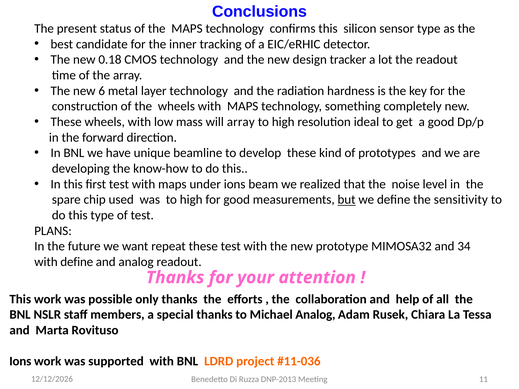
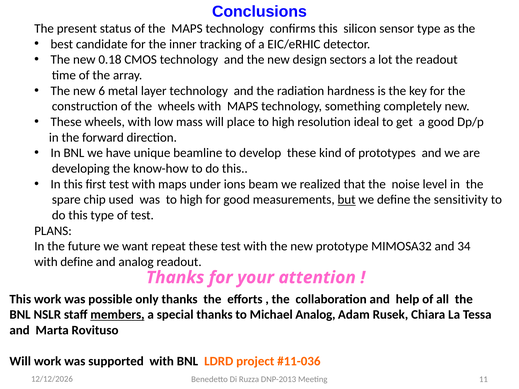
tracker: tracker -> sectors (348, 60)
will array: array -> place (241, 122)
members underline: none -> present (117, 315)
Ions: Ions -> Will (20, 362)
